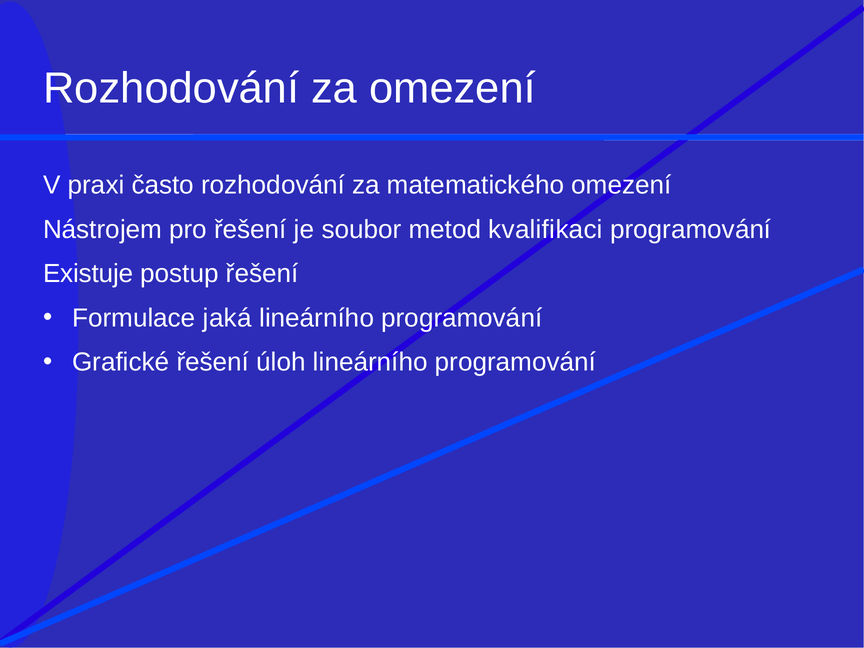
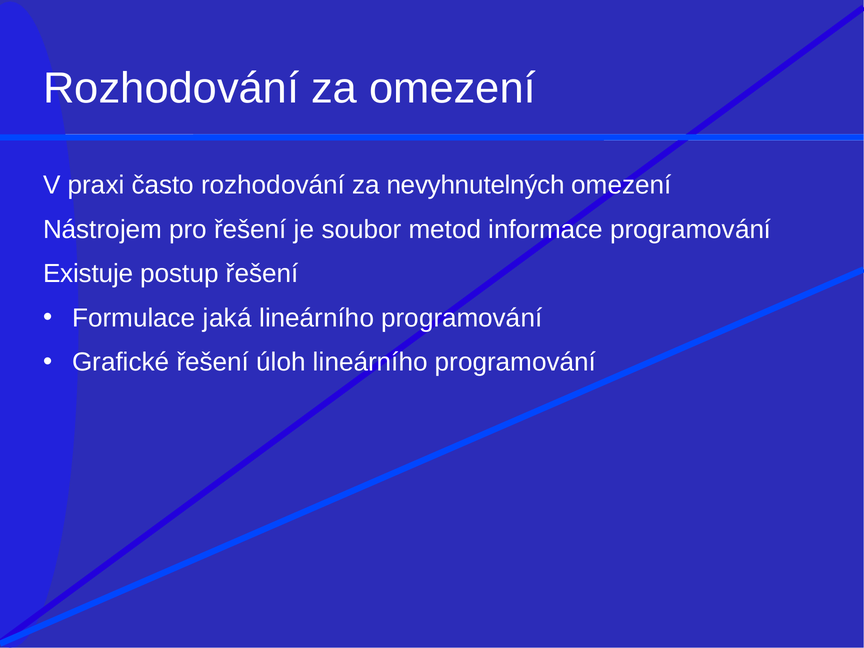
matematického: matematického -> nevyhnutelných (476, 185)
kvalifikaci: kvalifikaci -> informace (546, 229)
